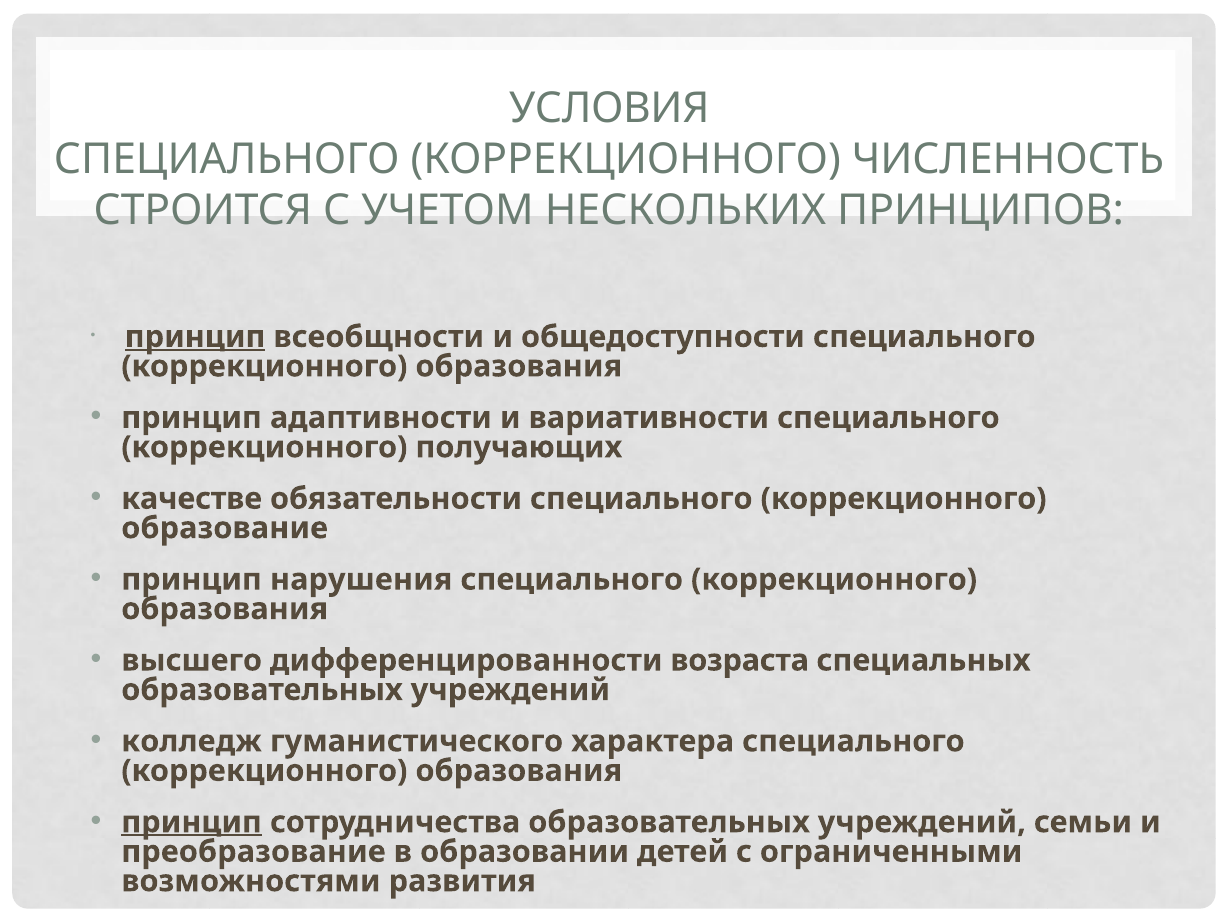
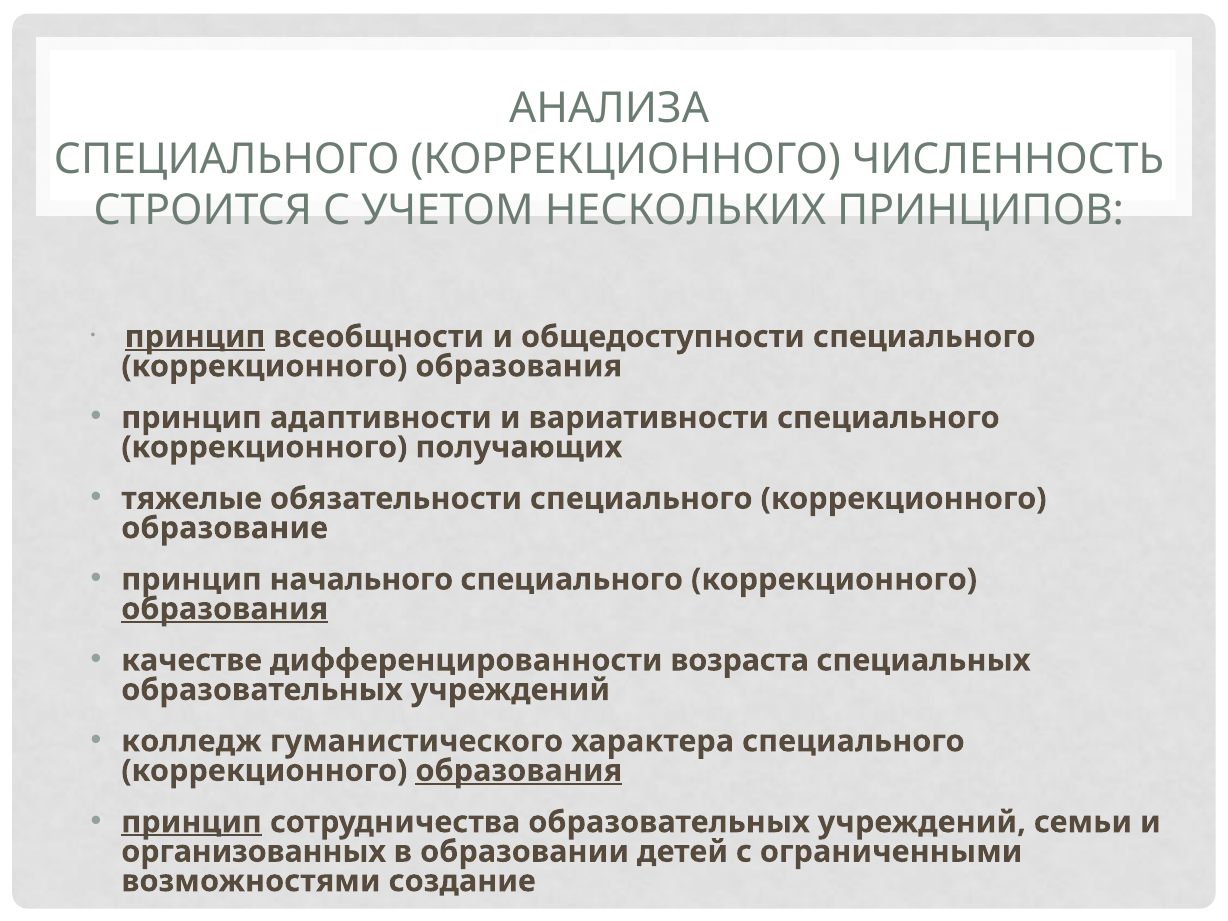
УСЛОВИЯ: УСЛОВИЯ -> АНАЛИЗА (609, 108)
качестве: качестве -> тяжелые (192, 499)
нарушения: нарушения -> начального (361, 580)
образования underline: none -> present (225, 609)
высшего: высшего -> качестве (192, 660)
образования underline: none -> present (519, 771)
преобразование: преобразование -> организованных (254, 852)
развития: развития -> создание (462, 881)
